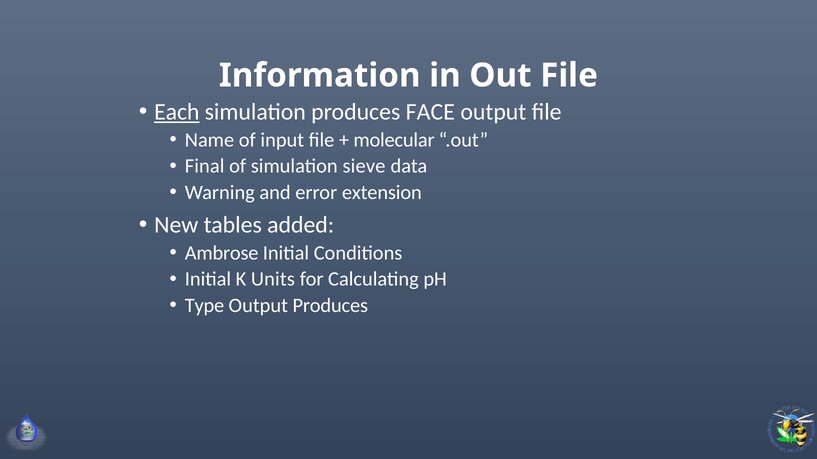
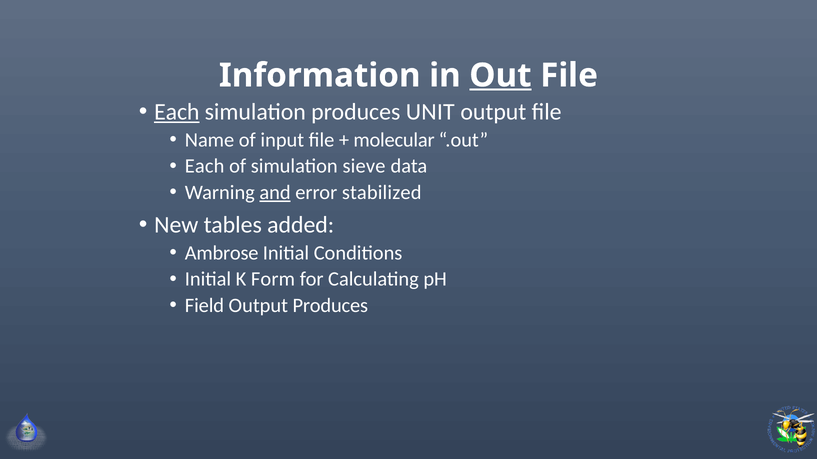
Out underline: none -> present (500, 76)
FACE: FACE -> UNIT (430, 112)
Final: Final -> Each (205, 166)
and underline: none -> present (275, 193)
extension: extension -> stabilized (382, 193)
Units: Units -> Form (273, 280)
Type: Type -> Field (204, 306)
